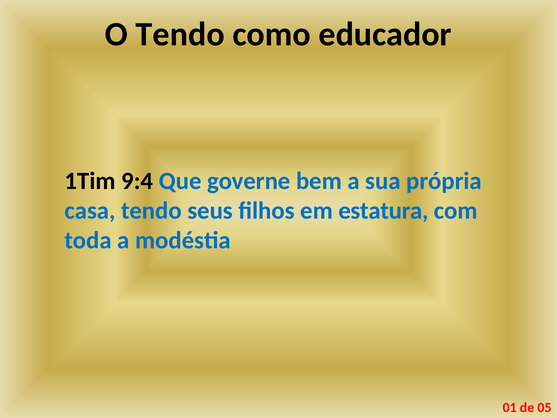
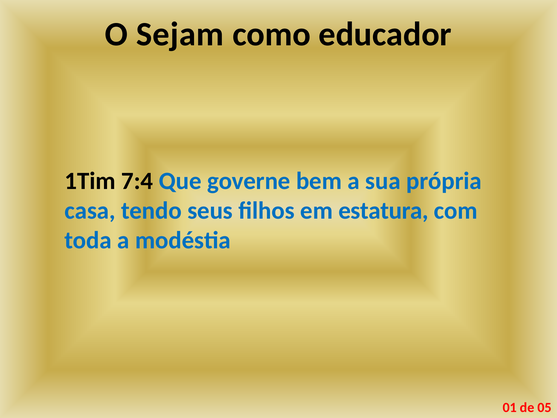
O Tendo: Tendo -> Sejam (180, 34)
9:4: 9:4 -> 7:4 (137, 181)
